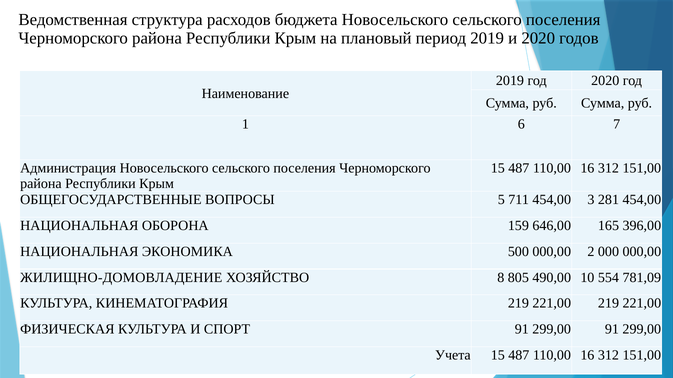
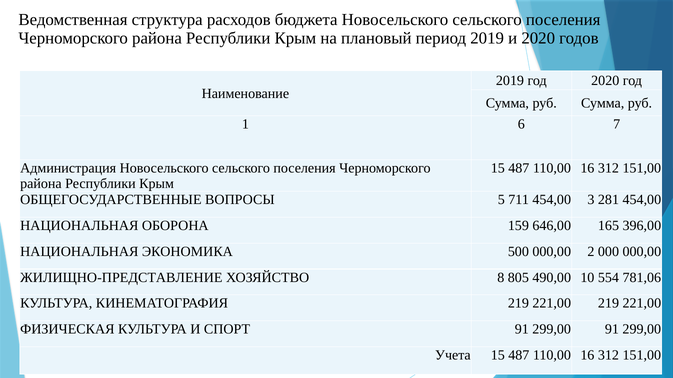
ЖИЛИЩНО-ДОМОВЛАДЕНИЕ: ЖИЛИЩНО-ДОМОВЛАДЕНИЕ -> ЖИЛИЩНО-ПРЕДСТАВЛЕНИЕ (121, 278)
781,09: 781,09 -> 781,06 (642, 278)
